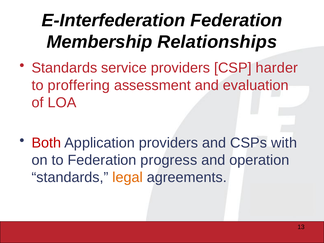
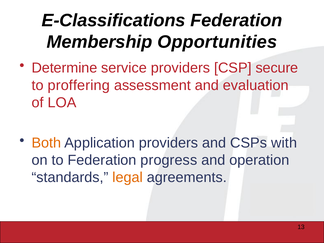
E-Interfederation: E-Interfederation -> E-Classifications (114, 20)
Relationships: Relationships -> Opportunities (217, 42)
Standards: Standards -> Determine (64, 68)
harder: harder -> secure (277, 68)
Both colour: red -> orange (46, 143)
